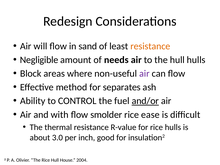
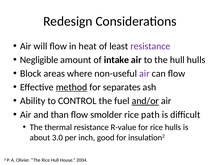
sand: sand -> heat (88, 46)
resistance colour: orange -> purple (150, 46)
needs: needs -> intake (116, 60)
method underline: none -> present (72, 87)
with: with -> than (60, 115)
ease: ease -> path (150, 115)
